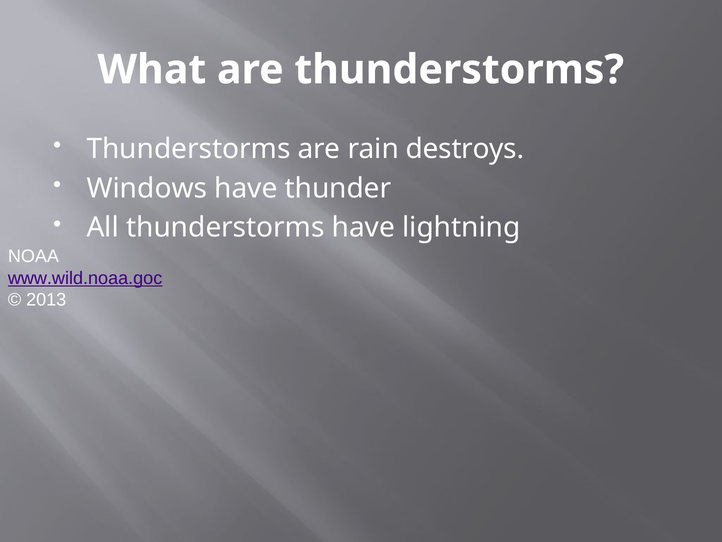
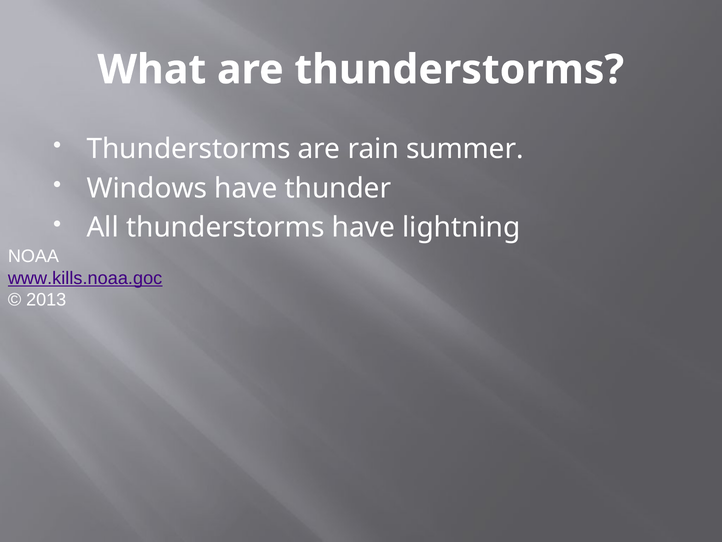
destroys: destroys -> summer (465, 149)
www.wild.noaa.goc: www.wild.noaa.goc -> www.kills.noaa.goc (85, 278)
